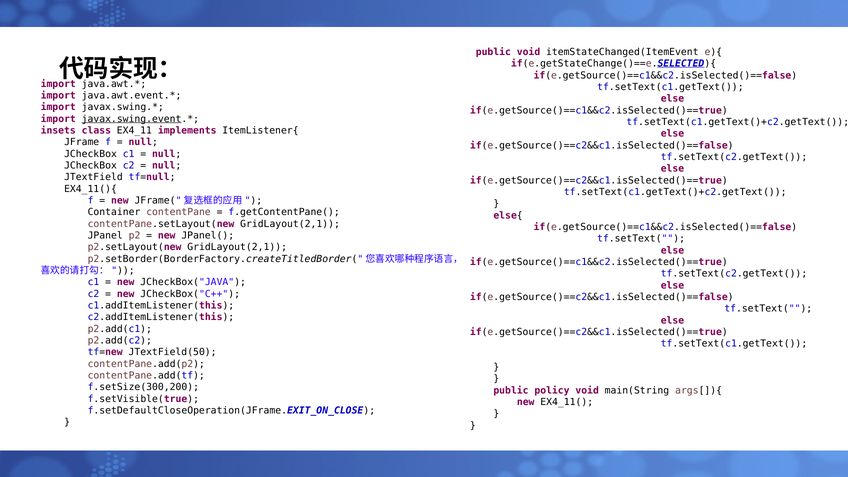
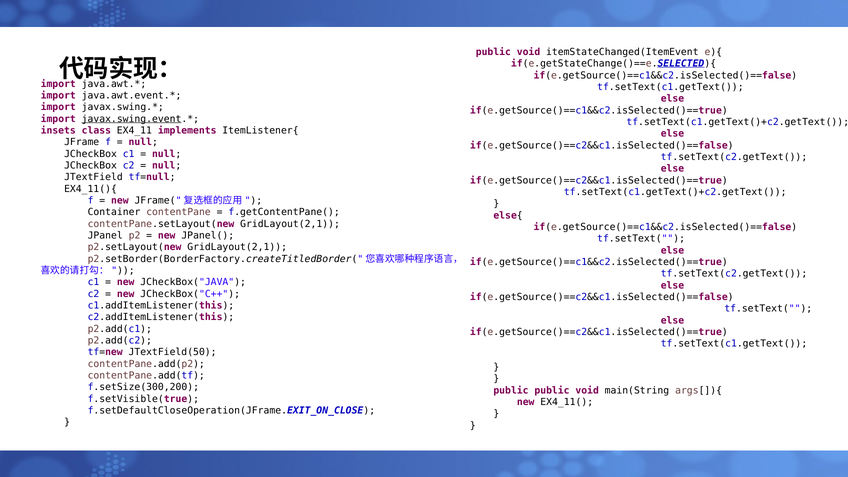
public policy: policy -> public (552, 390)
